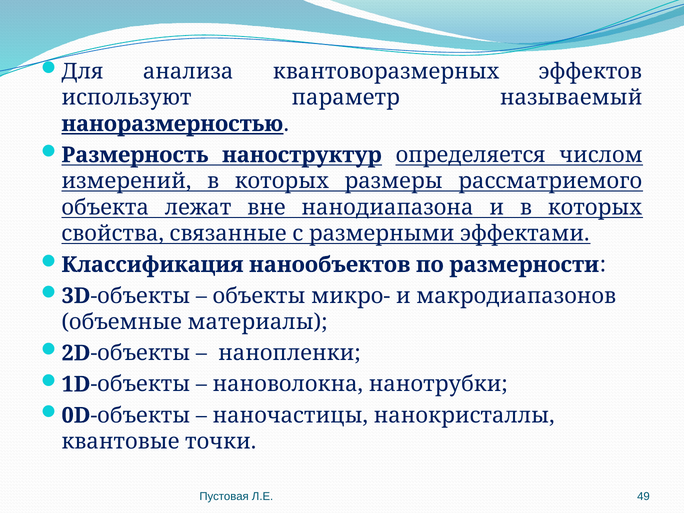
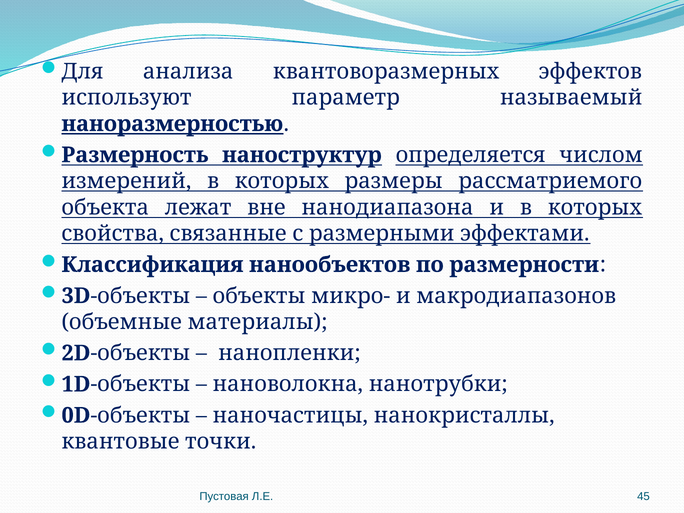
49: 49 -> 45 (643, 497)
